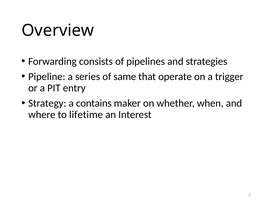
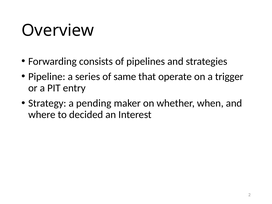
contains: contains -> pending (94, 103)
lifetime: lifetime -> decided (86, 115)
